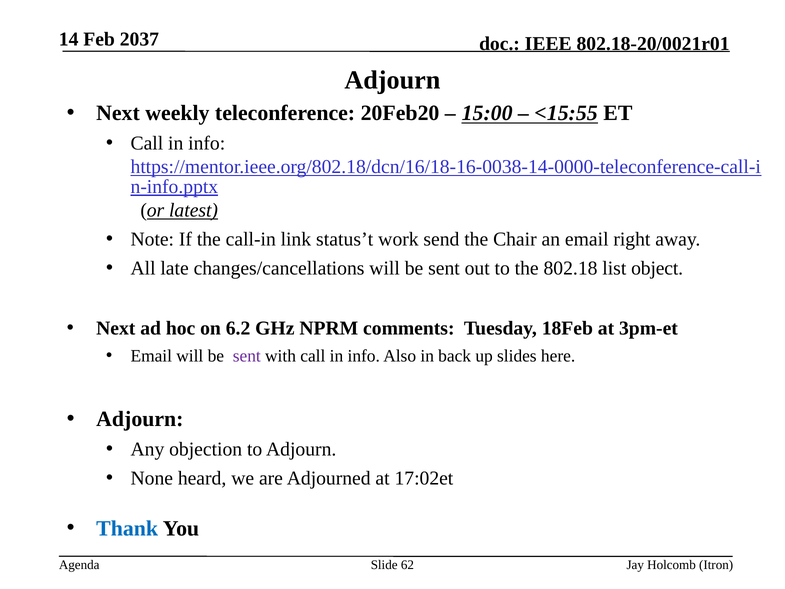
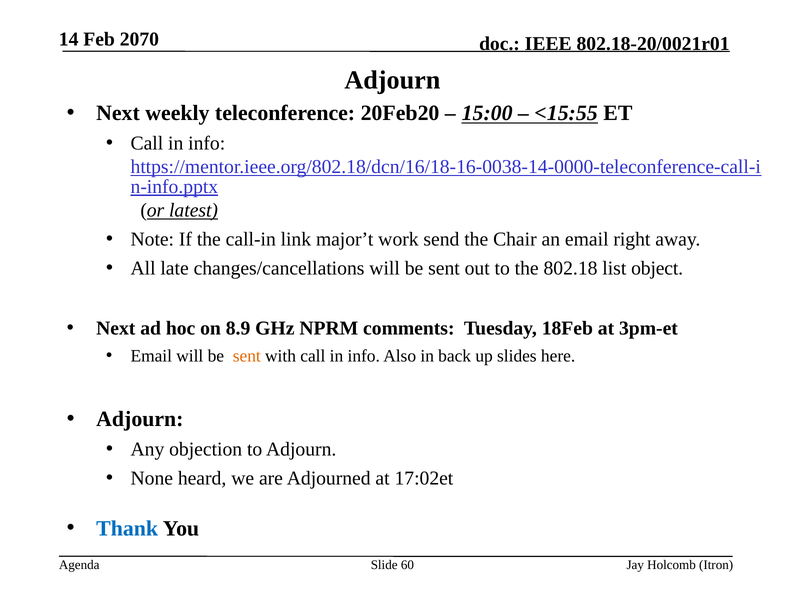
2037: 2037 -> 2070 (139, 39)
status’t: status’t -> major’t (345, 239)
6.2: 6.2 -> 8.9 (238, 328)
sent colour: purple -> orange (247, 356)
62: 62 -> 60 (407, 565)
